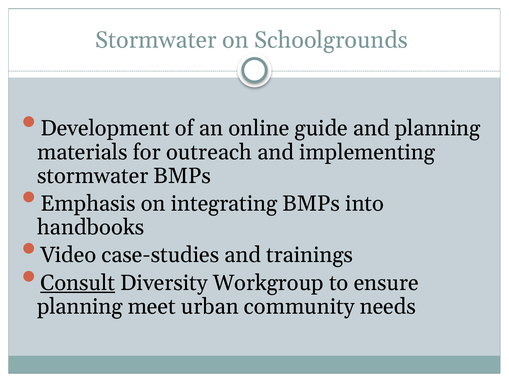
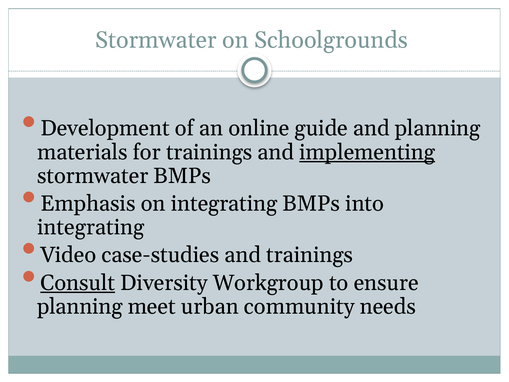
for outreach: outreach -> trainings (209, 152)
implementing underline: none -> present (367, 152)
handbooks: handbooks -> integrating (91, 227)
